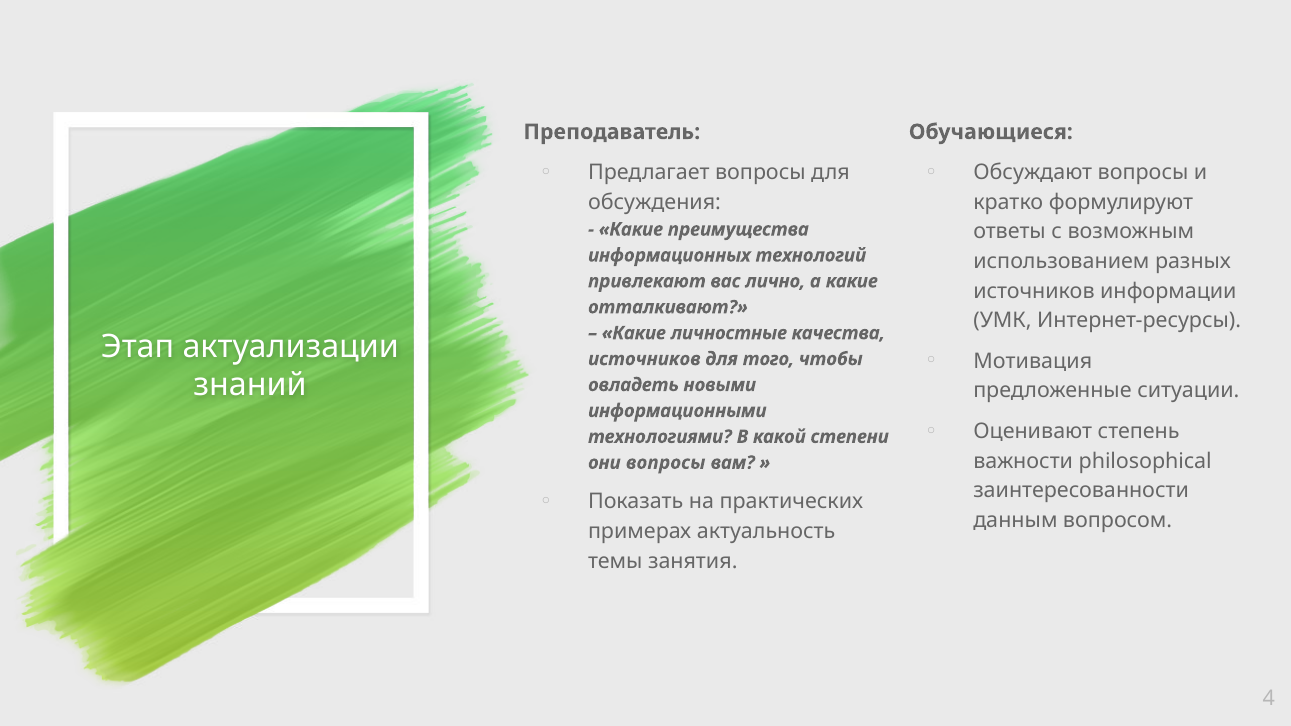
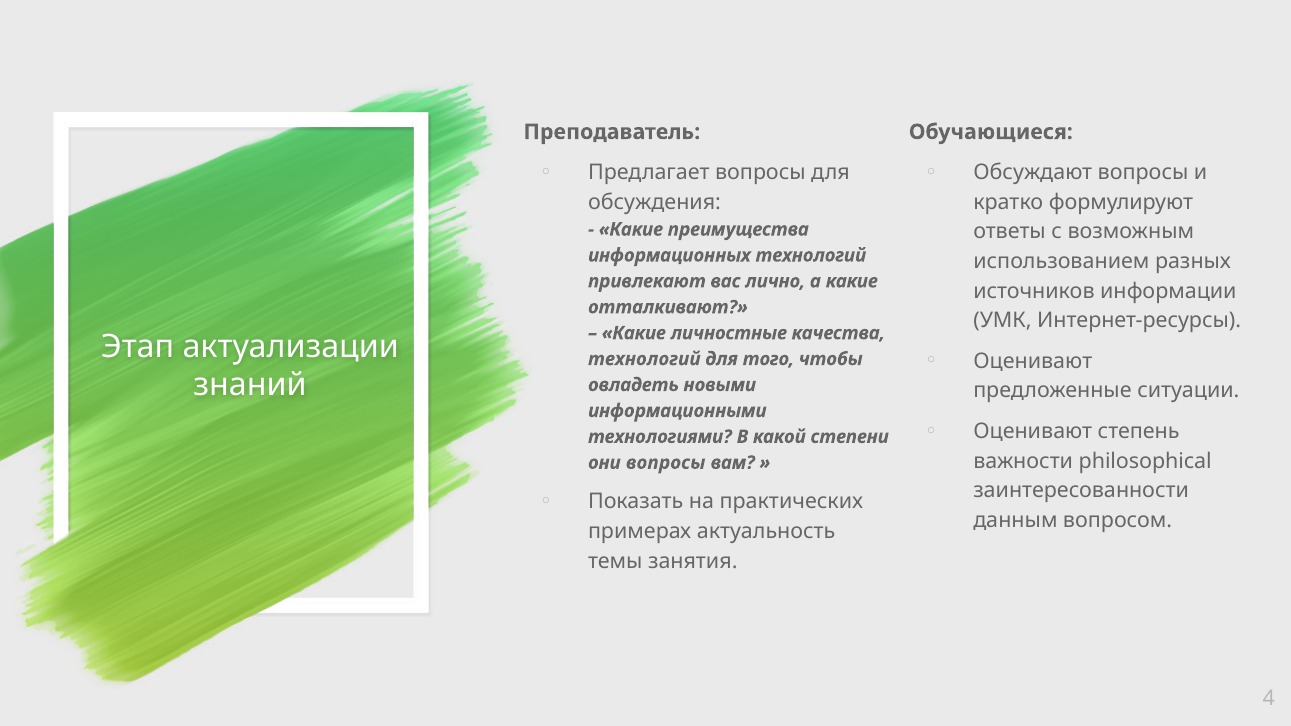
Мотивация: Мотивация -> Оценивают (1033, 361)
источников: источников -> технологий (644, 359)
